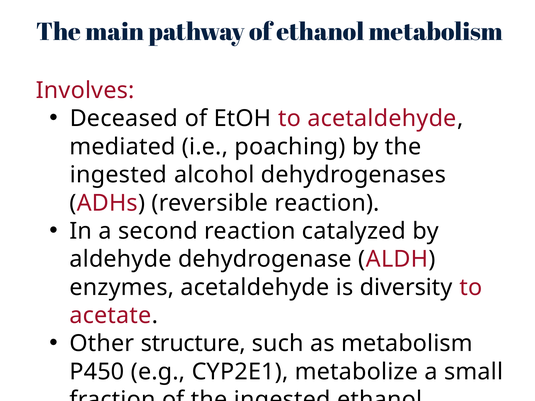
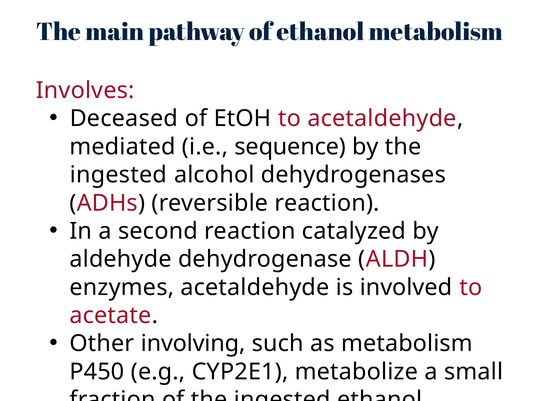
poaching: poaching -> sequence (290, 147)
diversity: diversity -> involved (406, 288)
structure: structure -> involving (193, 344)
